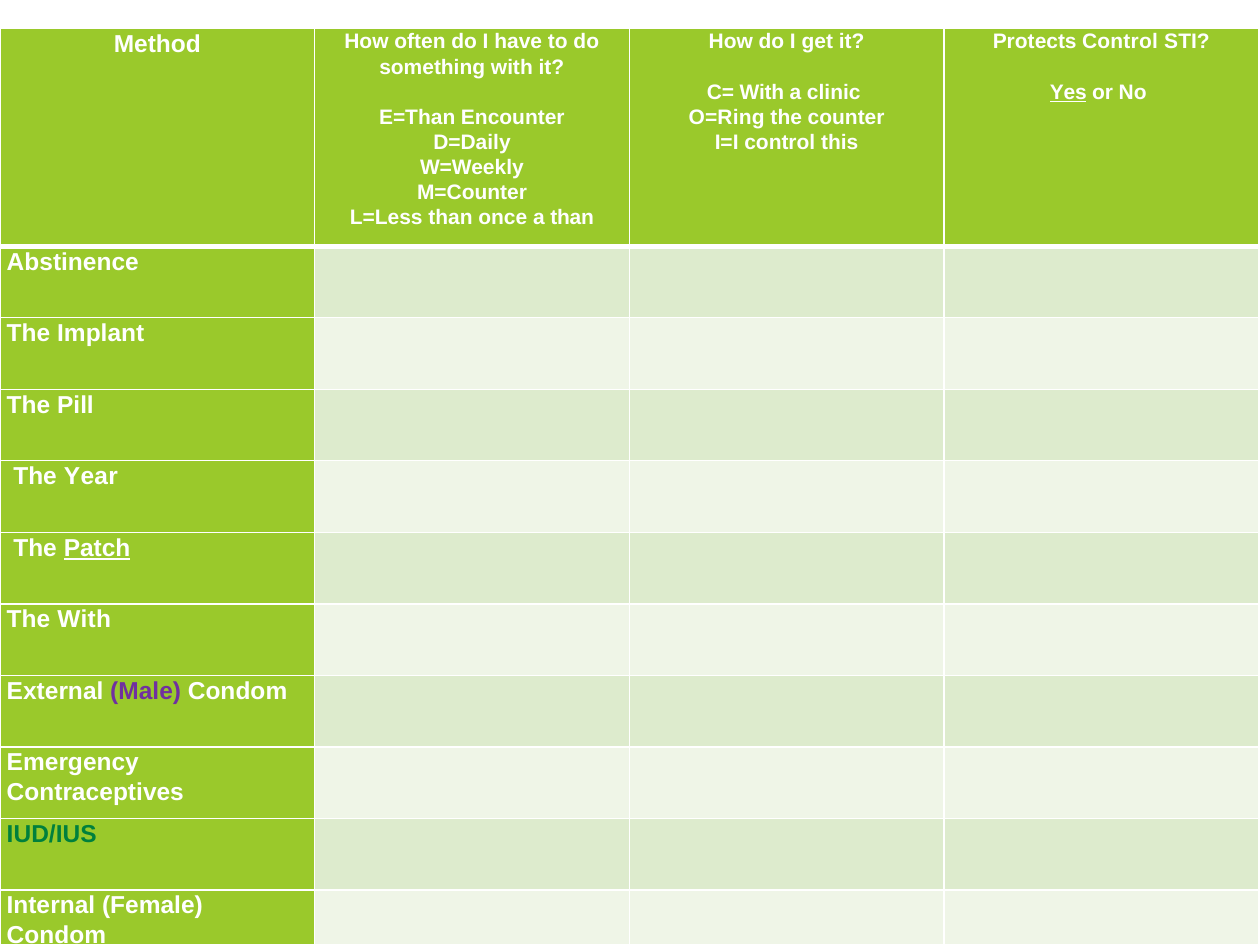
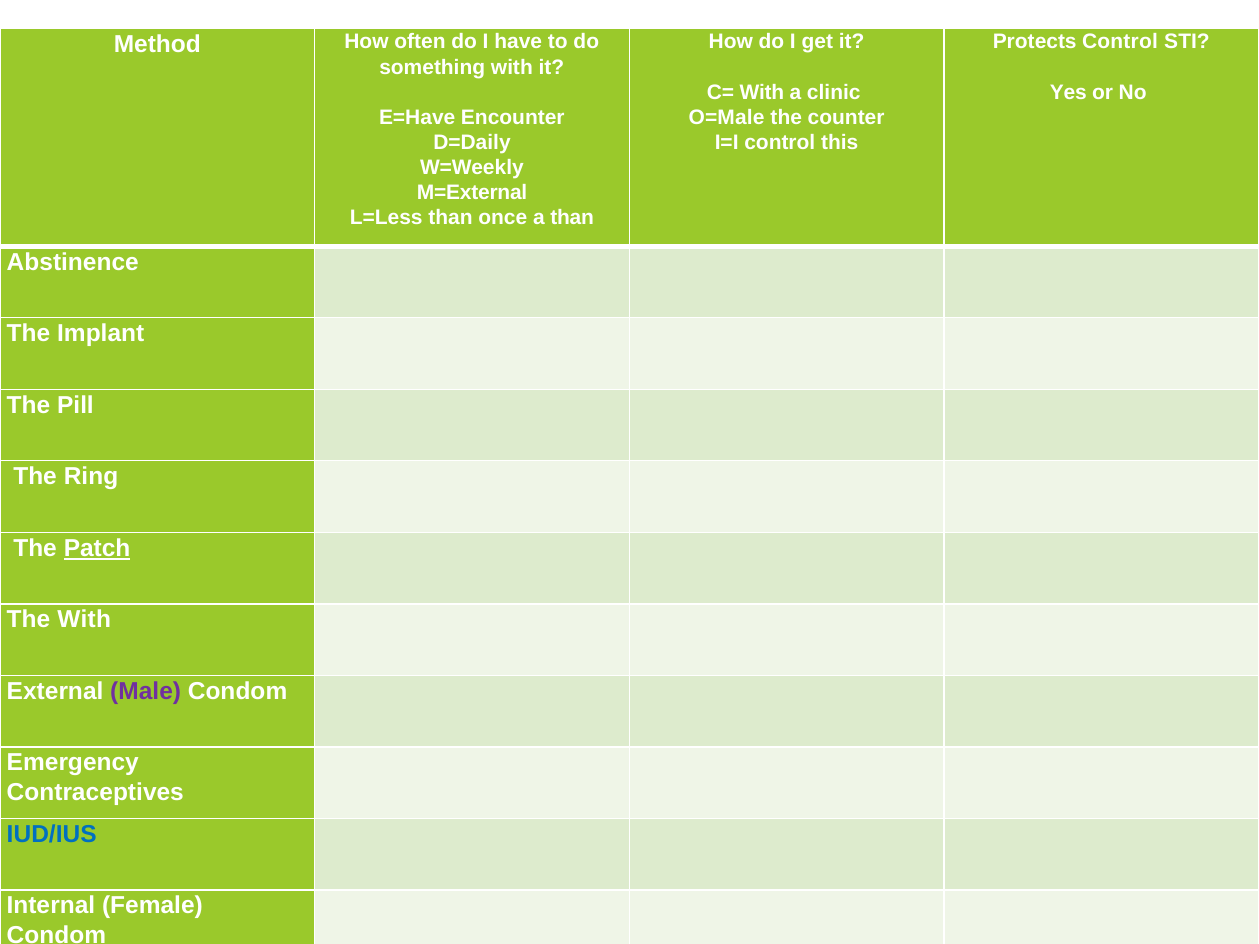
Yes underline: present -> none (1068, 92)
E=Than: E=Than -> E=Have (417, 117)
O=Ring: O=Ring -> O=Male (727, 117)
M=Counter: M=Counter -> M=External (472, 193)
Year: Year -> Ring (91, 477)
IUD/IUS colour: green -> blue (52, 835)
